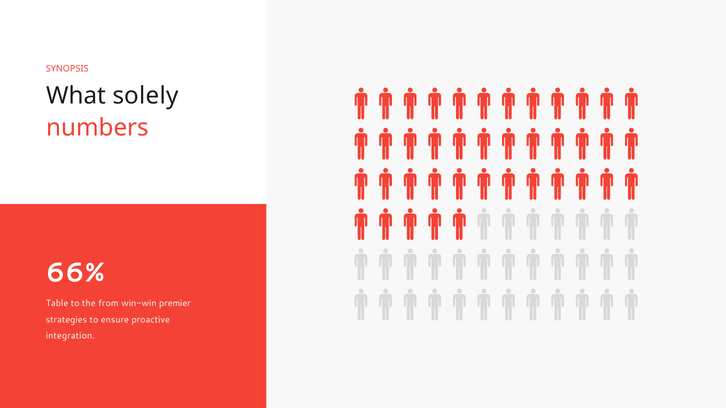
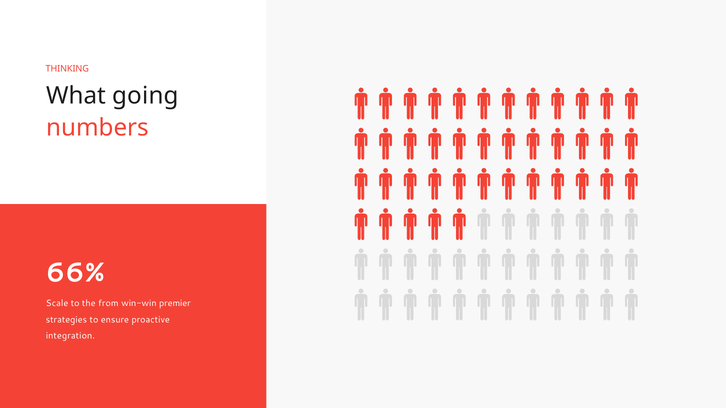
SYNOPSIS: SYNOPSIS -> THINKING (67, 69)
solely: solely -> going (146, 96)
Table: Table -> Scale (57, 304)
